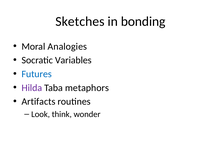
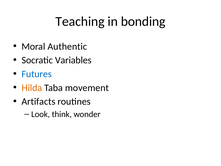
Sketches: Sketches -> Teaching (80, 21)
Analogies: Analogies -> Authentic (67, 46)
Hilda colour: purple -> orange (32, 88)
metaphors: metaphors -> movement (87, 88)
